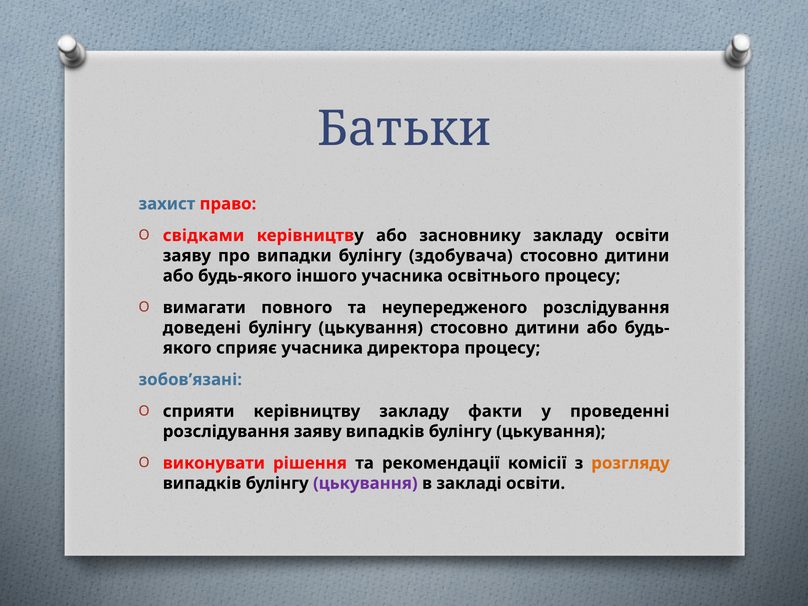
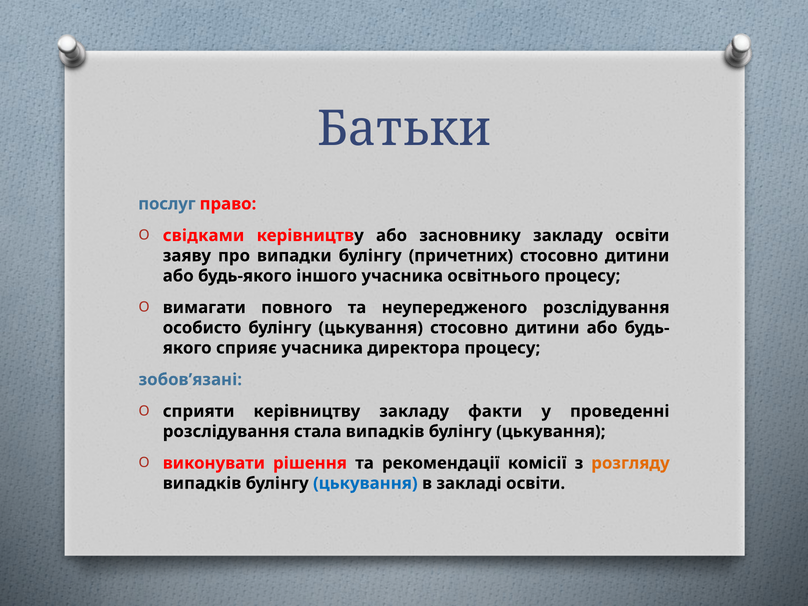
захист: захист -> послуг (167, 204)
здобувача: здобувача -> причетних (461, 256)
доведені: доведені -> особисто (202, 328)
розслідування заяву: заяву -> стала (318, 431)
цькування colour: purple -> blue (365, 483)
